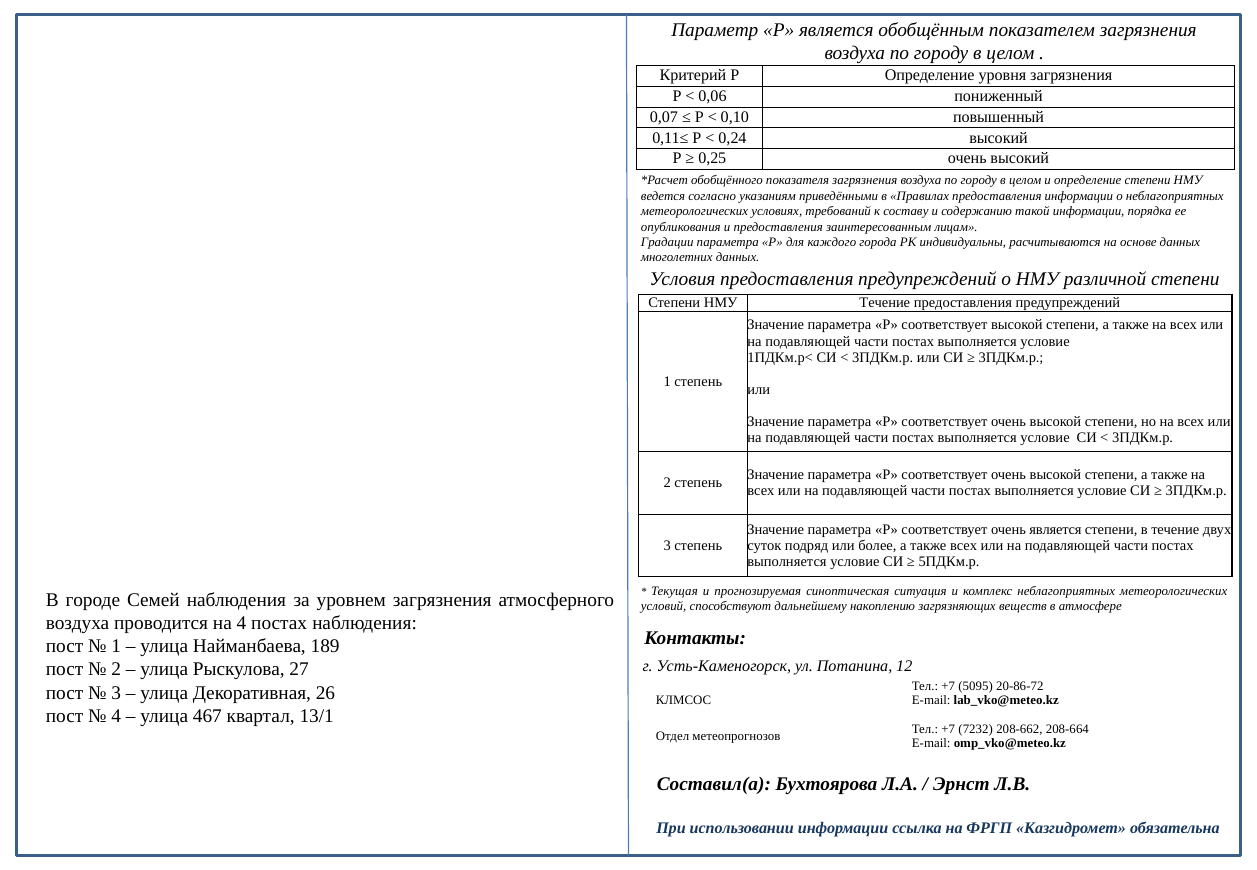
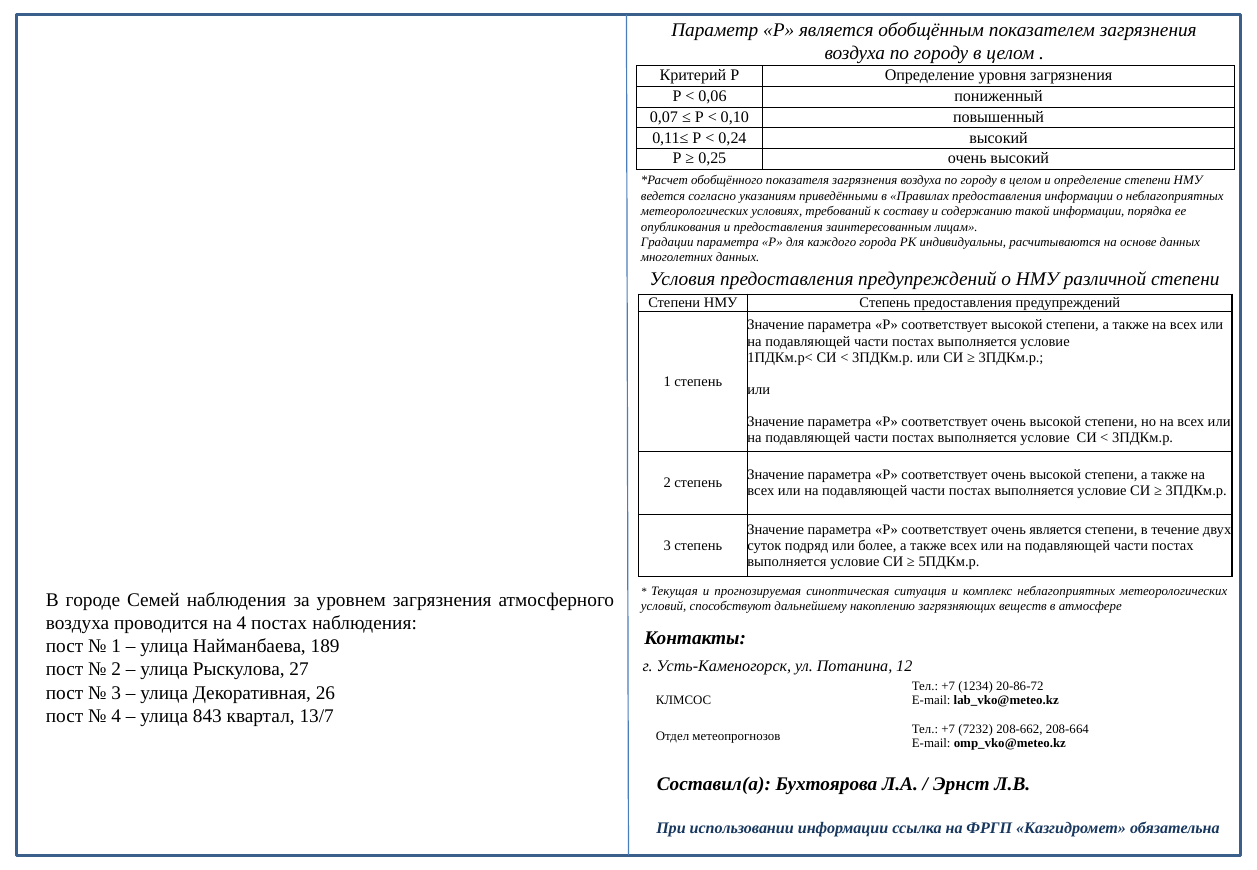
НМУ Течение: Течение -> Степень (885, 303)
5095: 5095 -> 1234 (976, 687)
467: 467 -> 843 (207, 716)
13/1: 13/1 -> 13/7 (317, 716)
